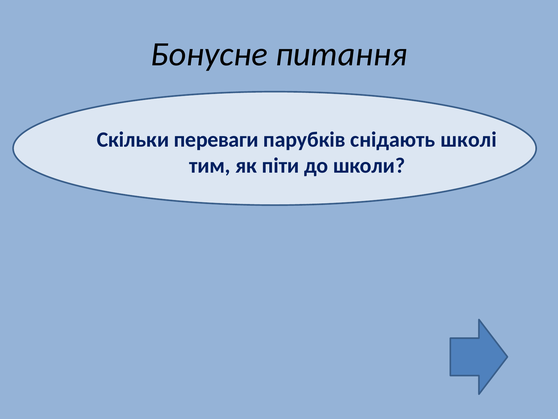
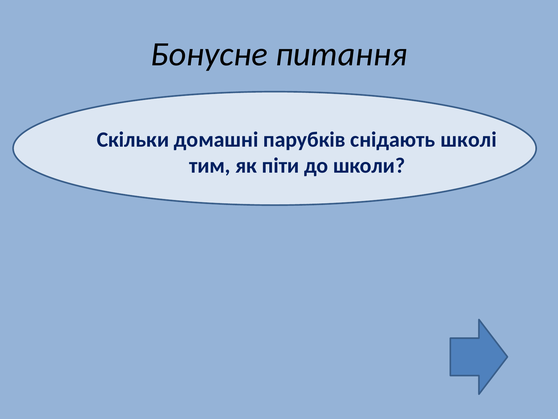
переваги: переваги -> домашні (216, 139)
